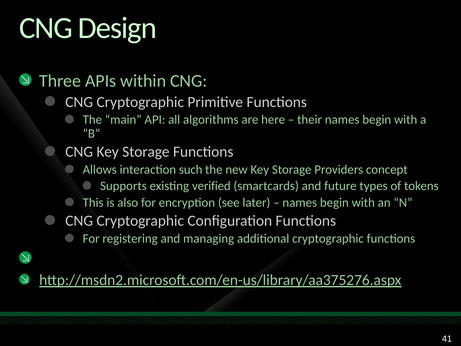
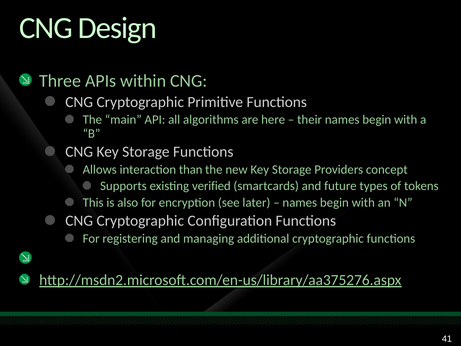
such: such -> than (191, 170)
